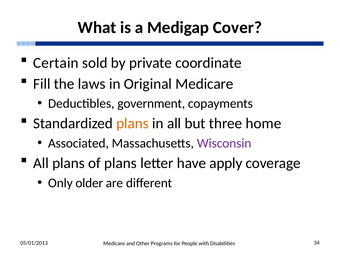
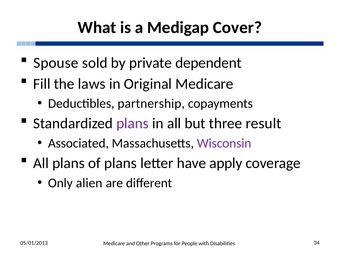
Certain: Certain -> Spouse (56, 63)
coordinate: coordinate -> dependent (208, 63)
government: government -> partnership (151, 104)
plans colour: orange -> purple (133, 123)
home: home -> result (263, 123)
older: older -> alien (89, 183)
